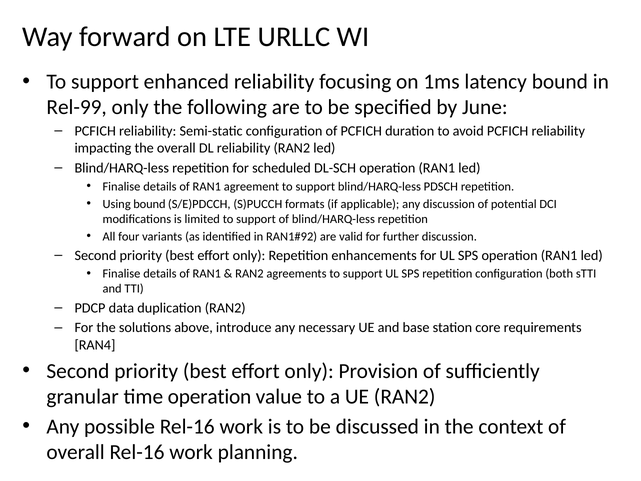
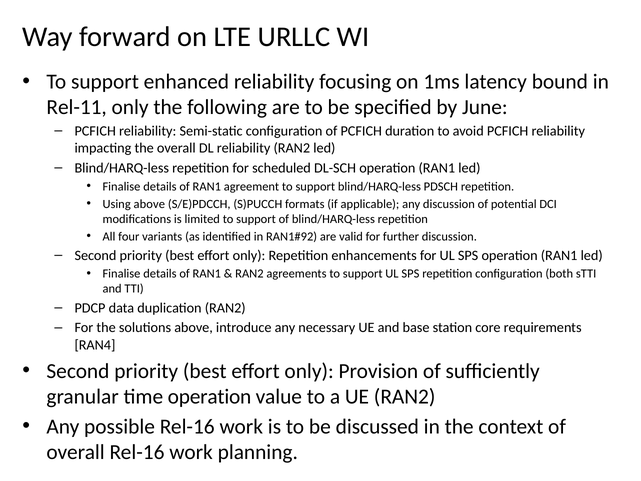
Rel-99: Rel-99 -> Rel-11 (77, 107)
Using bound: bound -> above (149, 204)
